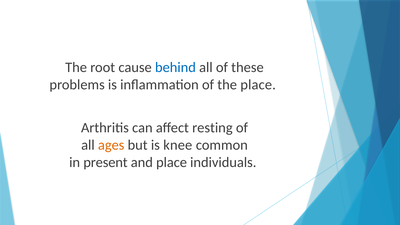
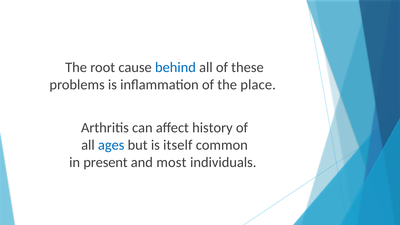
resting: resting -> history (212, 128)
ages colour: orange -> blue (111, 145)
knee: knee -> itself (178, 145)
and place: place -> most (171, 162)
